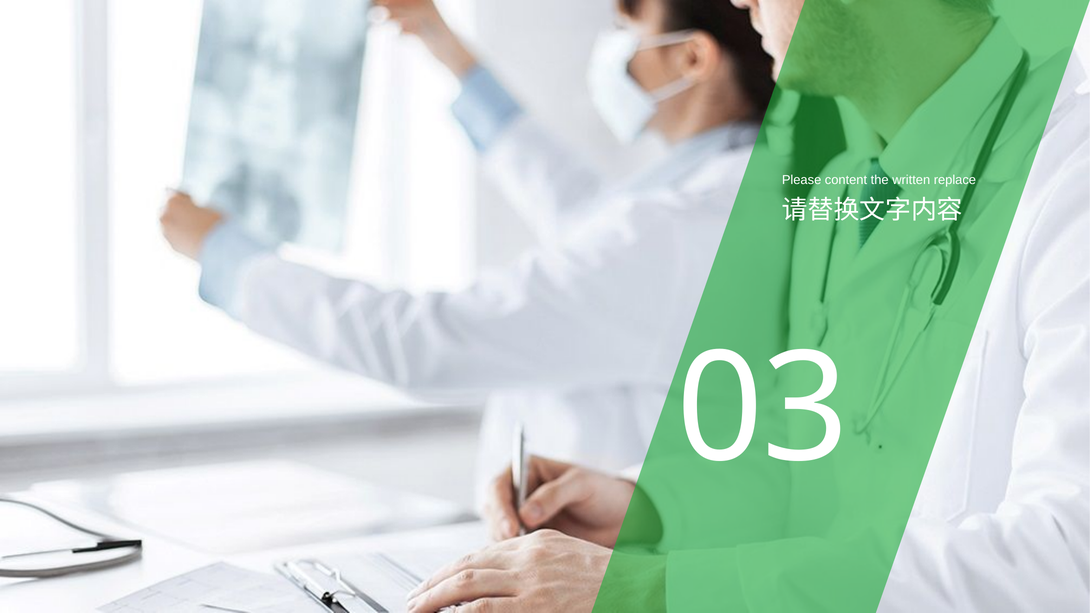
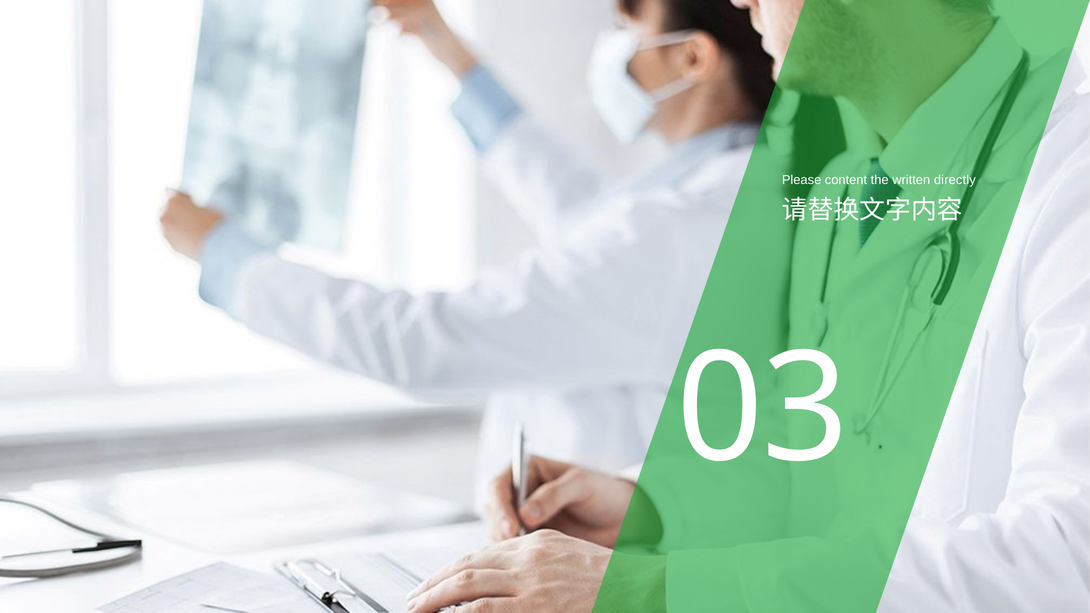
replace: replace -> directly (955, 180)
